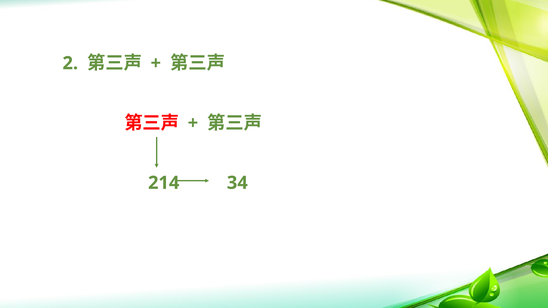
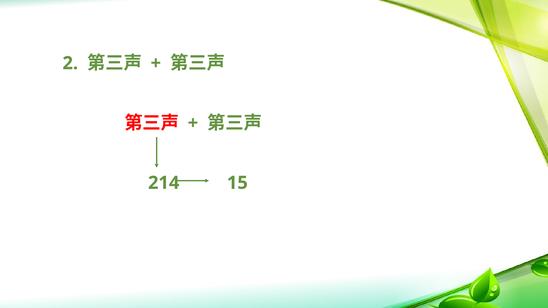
34: 34 -> 15 (237, 183)
